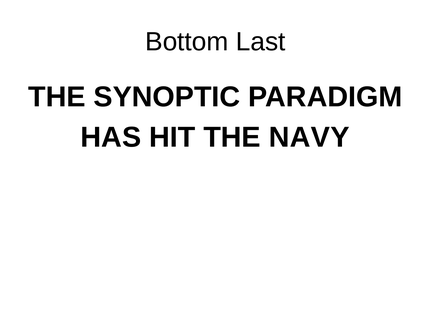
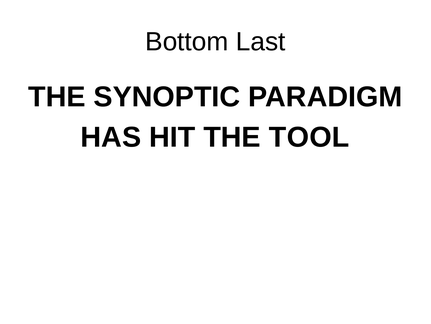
NAVY: NAVY -> TOOL (309, 137)
